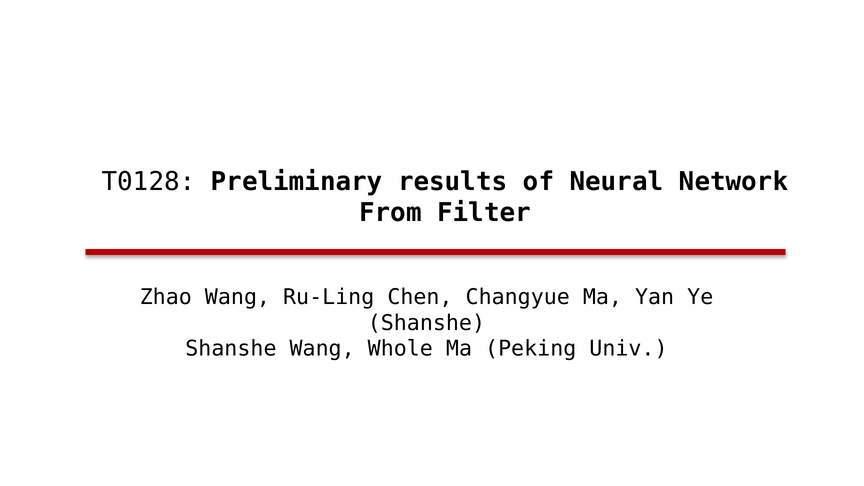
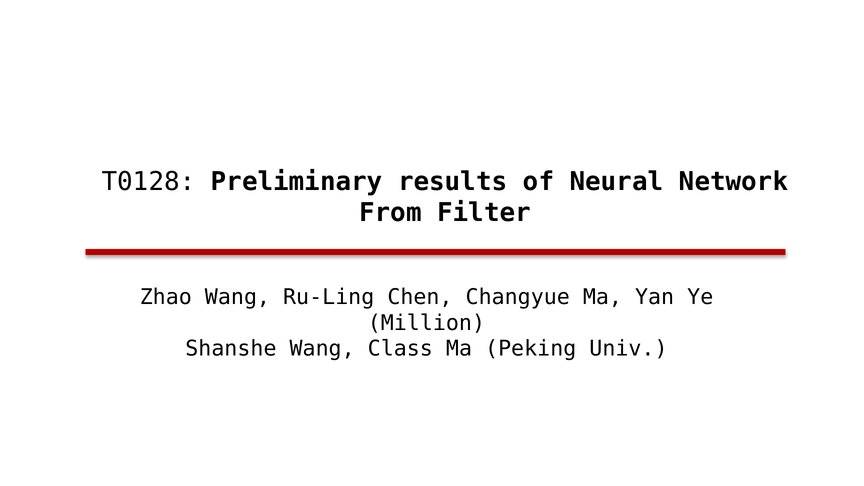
Shanshe: Shanshe -> Million (426, 323)
Whole: Whole -> Class (400, 349)
